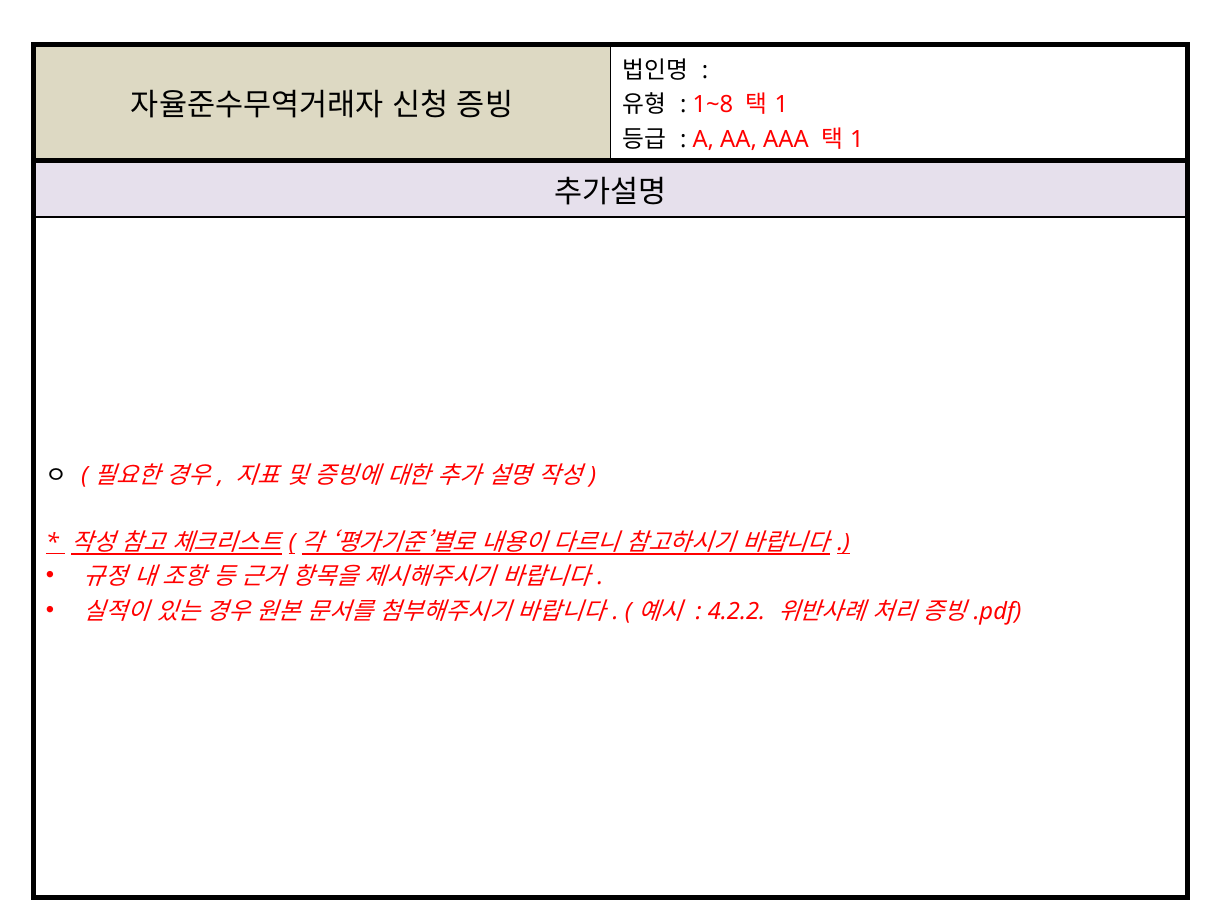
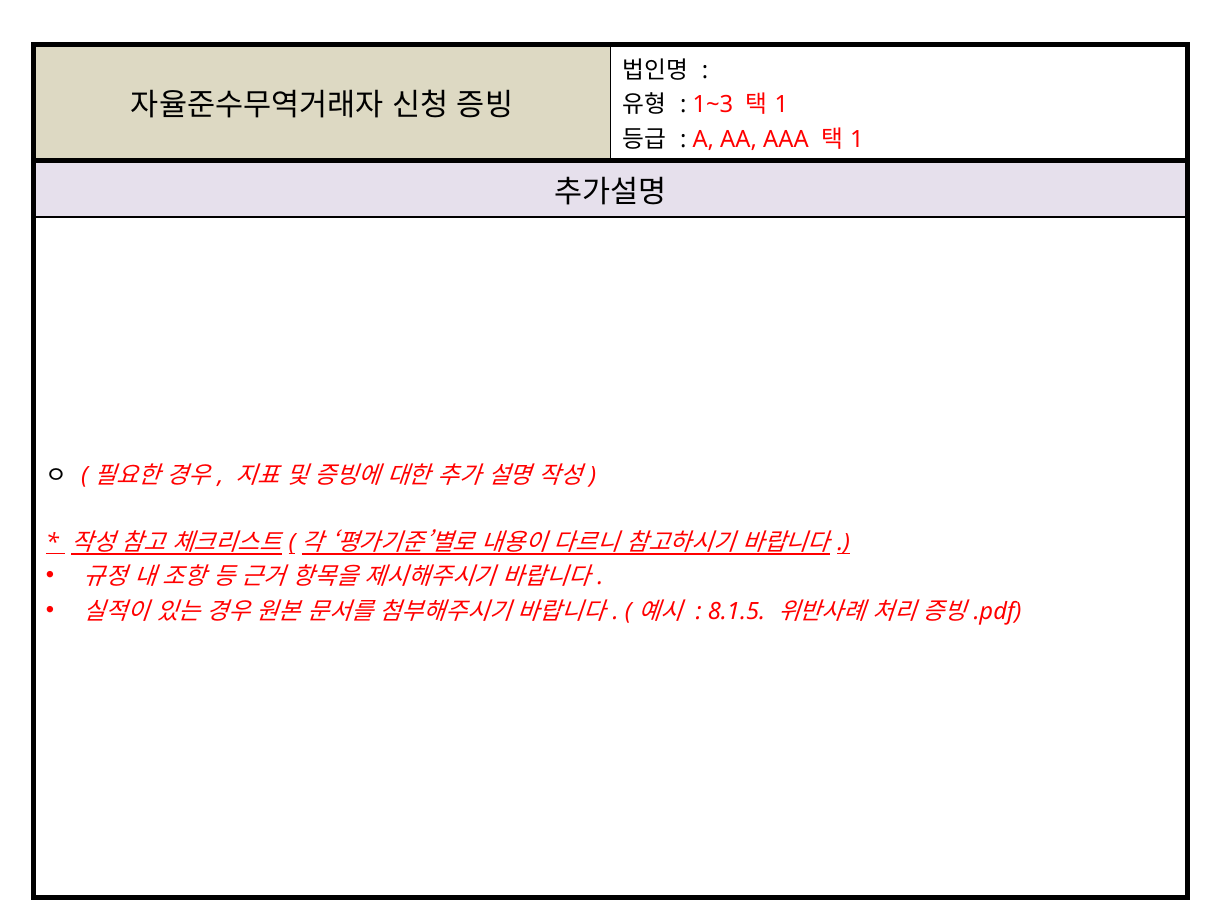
1~8: 1~8 -> 1~3 (713, 105)
4.2.2: 4.2.2 -> 8.1.5 (737, 612)
